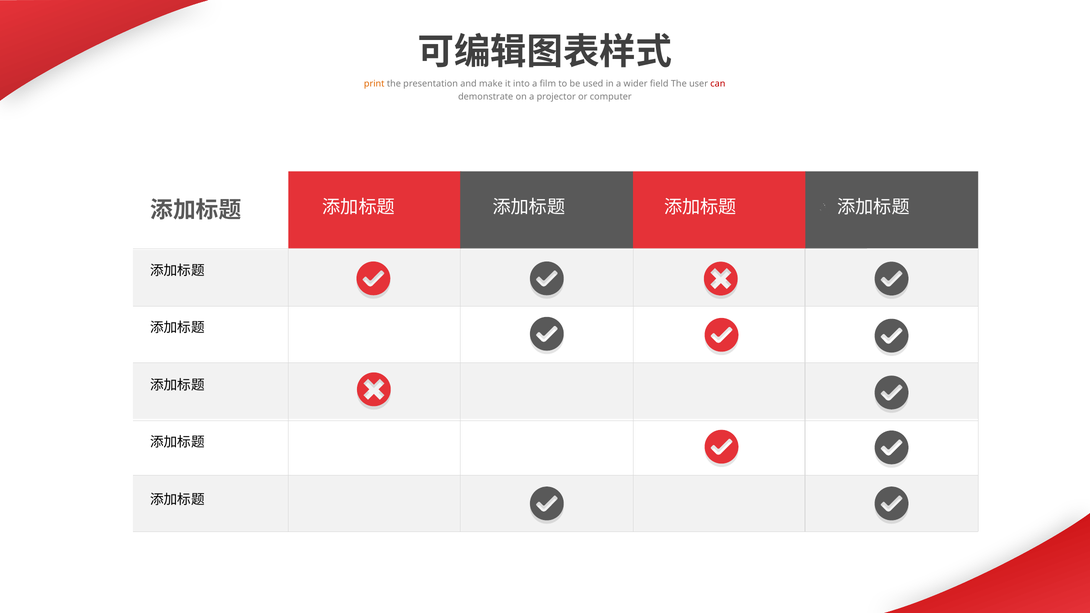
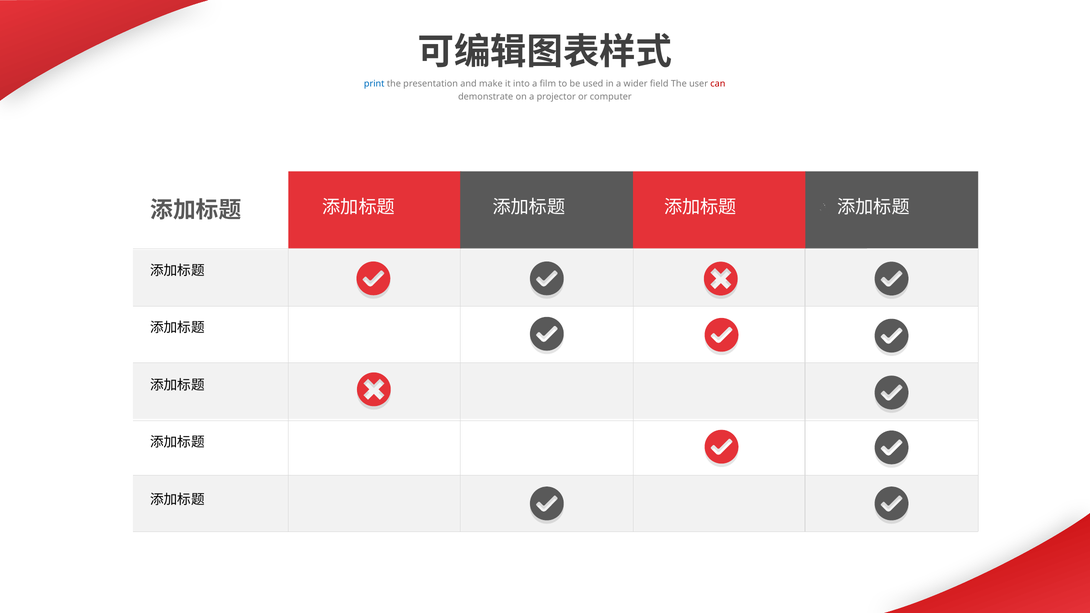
print colour: orange -> blue (374, 84)
